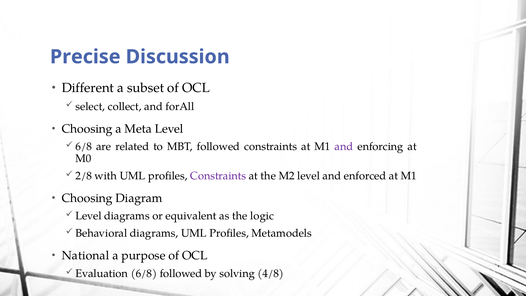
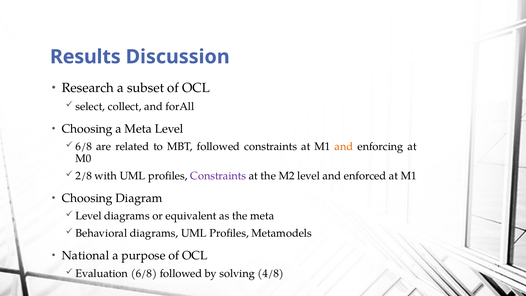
Precise: Precise -> Results (85, 57)
Different: Different -> Research (88, 88)
and colour: purple -> orange (344, 147)
the logic: logic -> meta (262, 216)
